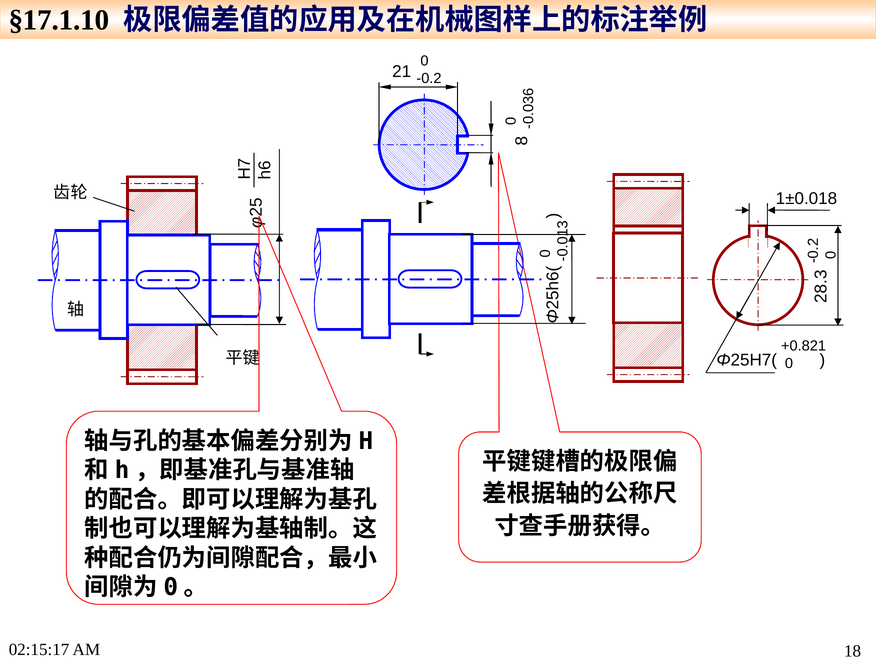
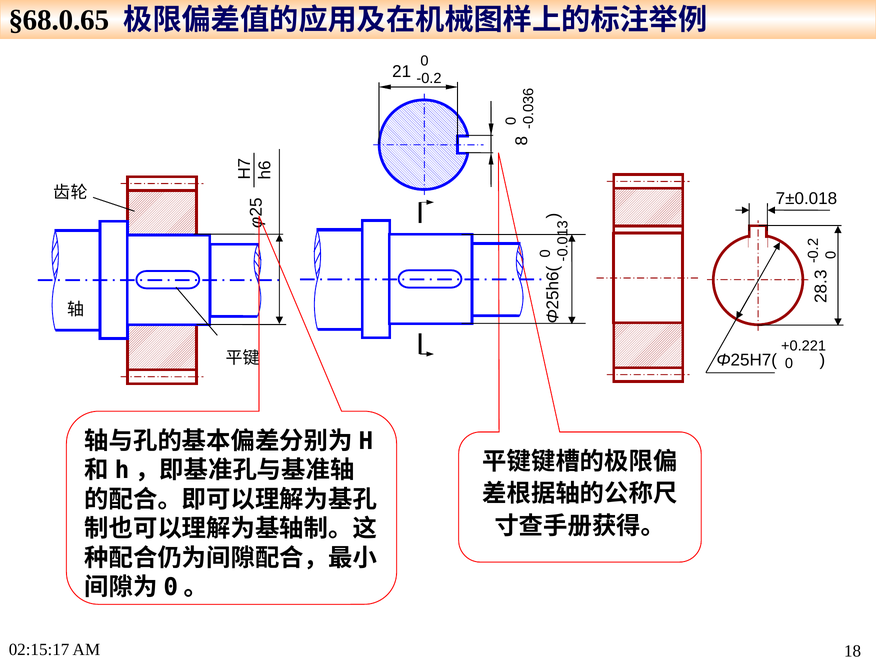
§17.1.10: §17.1.10 -> §68.0.65 (59, 20)
1±0.018: 1±0.018 -> 7±0.018 (806, 199)
+0.821: +0.821 -> +0.221 (804, 346)
